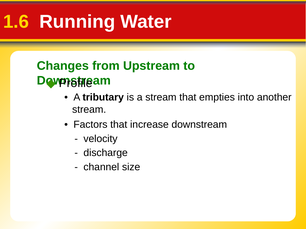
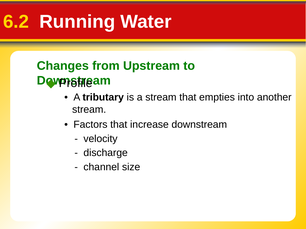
1.6: 1.6 -> 6.2 (16, 22)
